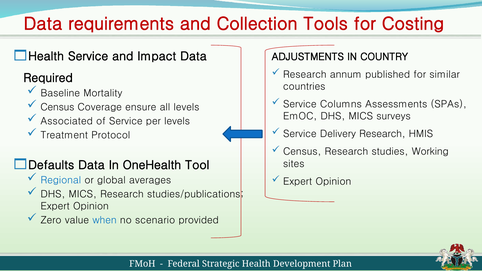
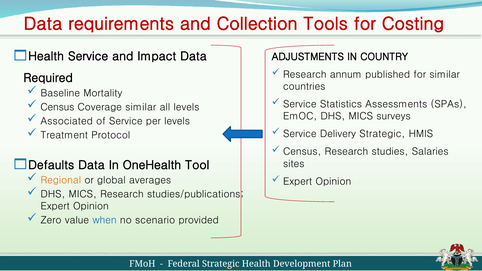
Columns: Columns -> Statistics (341, 104)
Coverage ensure: ensure -> similar (141, 107)
Delivery Research: Research -> Strategic (382, 134)
Working: Working -> Salaries (430, 152)
Regional colour: blue -> orange (61, 180)
